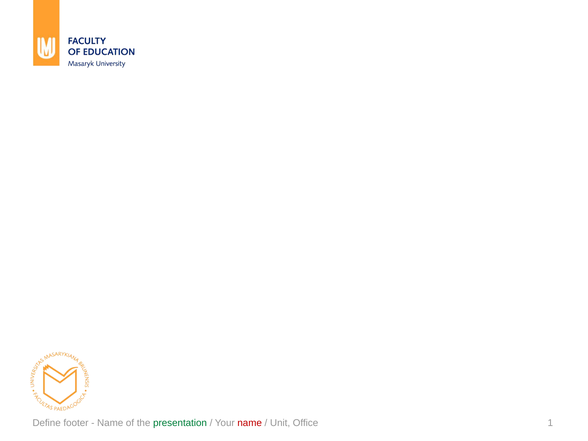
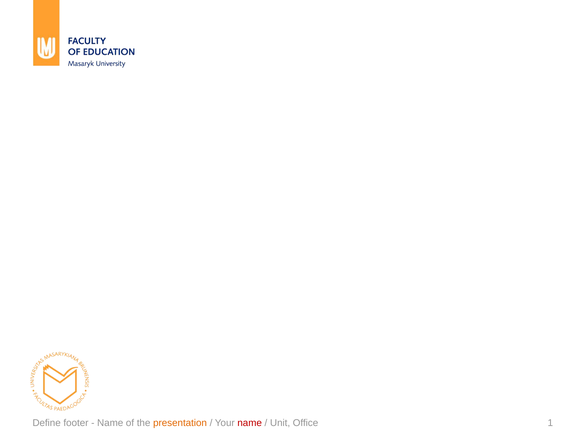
presentation colour: green -> orange (180, 423)
